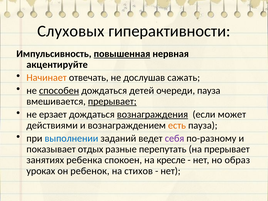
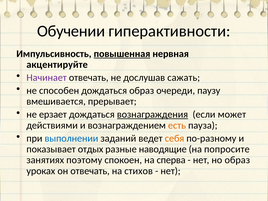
Слуховых: Слуховых -> Обучении (71, 31)
Начинает colour: orange -> purple (47, 78)
способен underline: present -> none (59, 91)
дождаться детей: детей -> образ (142, 91)
очереди пауза: пауза -> паузу (209, 91)
прерывает underline: present -> none (112, 101)
себя colour: purple -> orange (174, 138)
перепутать: перепутать -> наводящие (163, 149)
на прерывает: прерывает -> попросите (227, 149)
ребенка: ребенка -> поэтому (84, 160)
кресле: кресле -> сперва (171, 160)
он ребенок: ребенок -> отвечать (90, 171)
